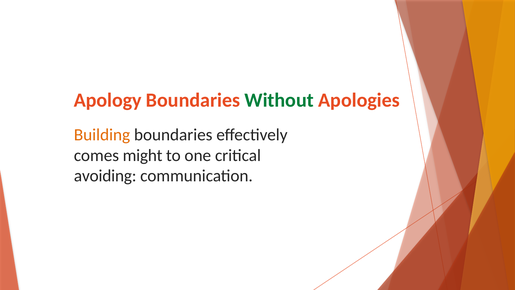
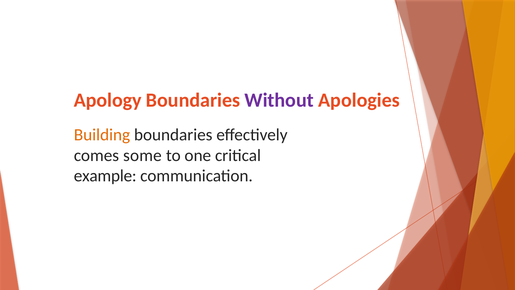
Without colour: green -> purple (279, 100)
might: might -> some (142, 155)
avoiding: avoiding -> example (105, 176)
